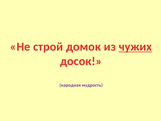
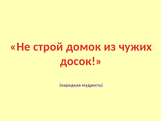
чужих underline: present -> none (135, 47)
